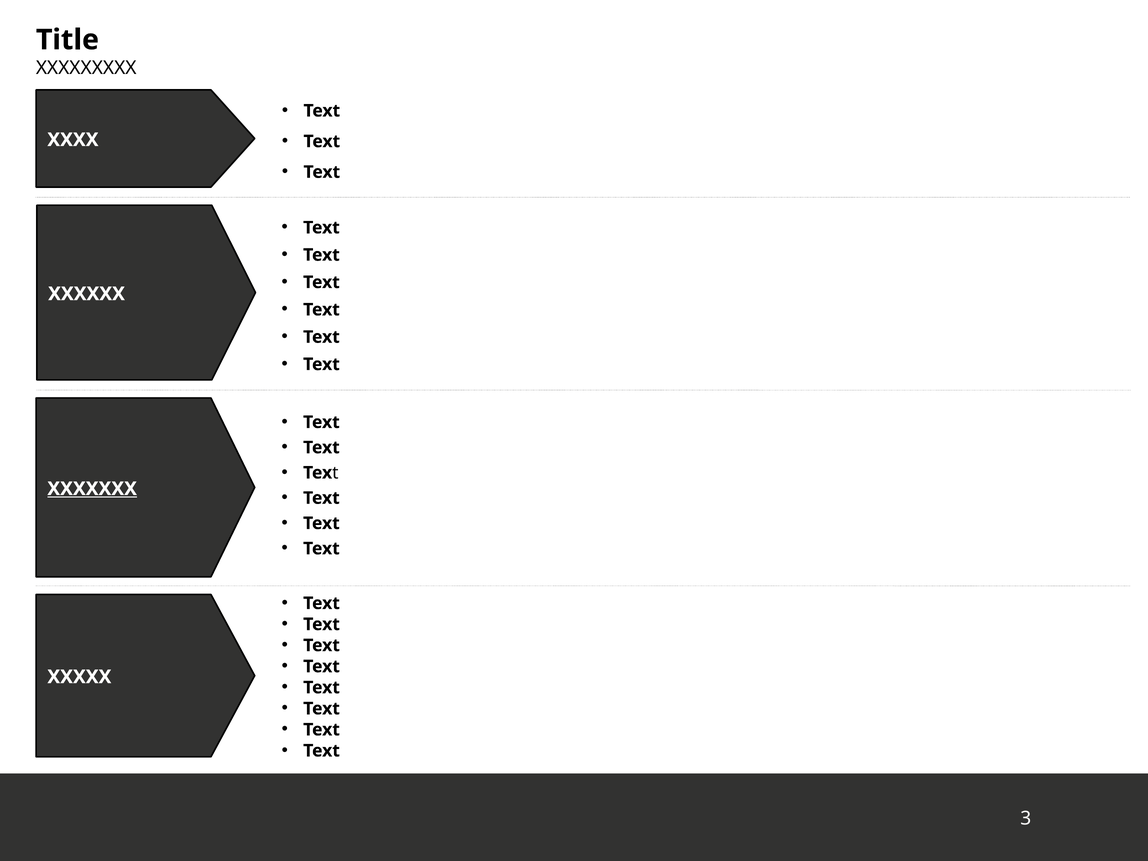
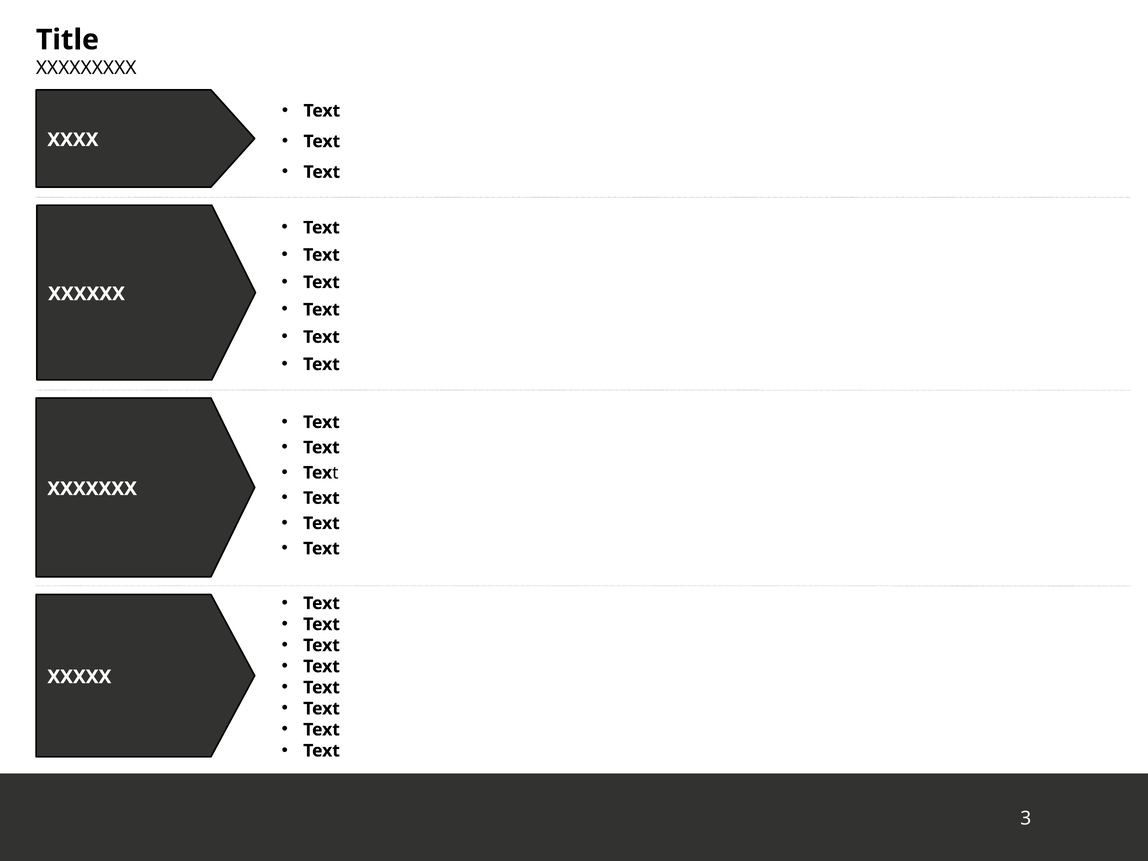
XXXXXXX underline: present -> none (92, 489)
